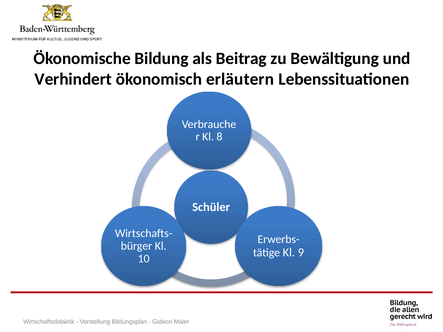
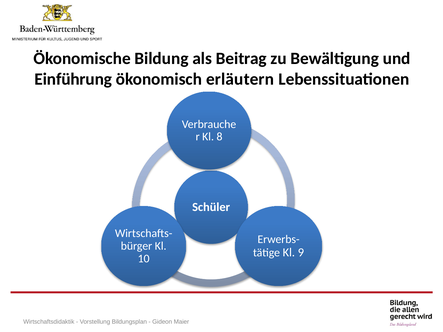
Verhindert: Verhindert -> Einführung (73, 79)
